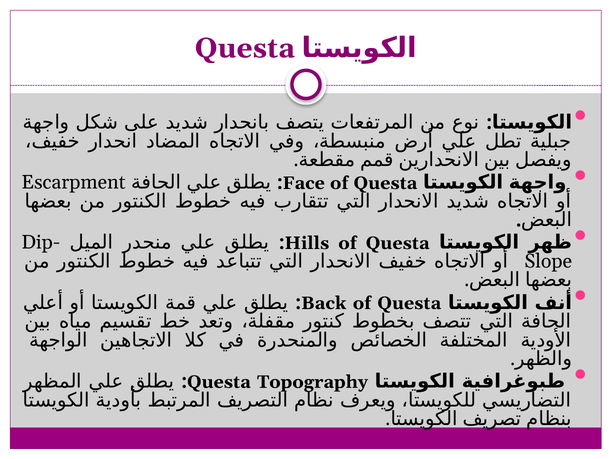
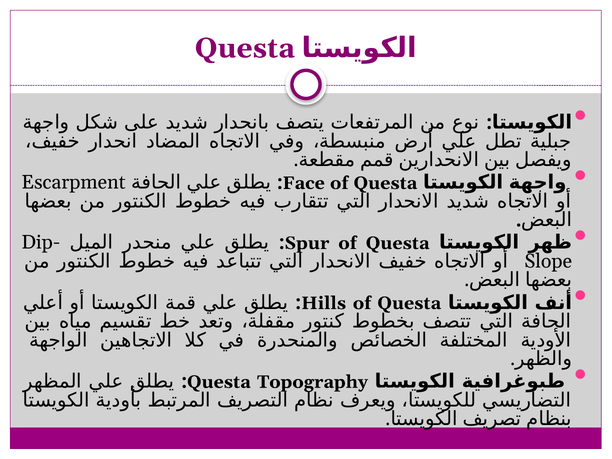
Hills: Hills -> Spur (307, 243)
Back: Back -> Hills (324, 303)
